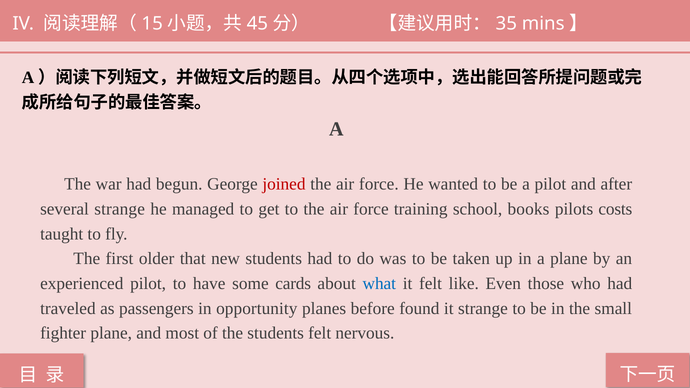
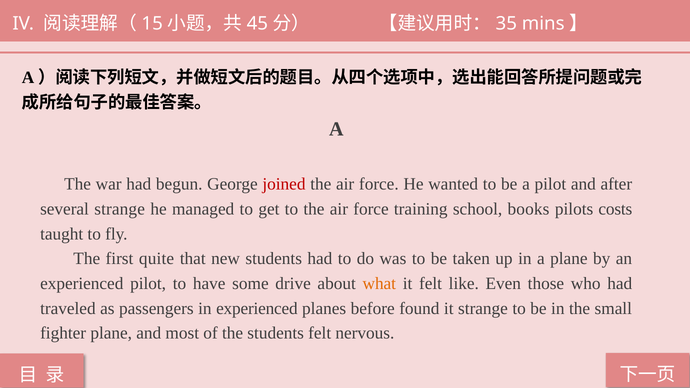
older: older -> quite (157, 259)
cards: cards -> drive (293, 284)
what colour: blue -> orange (379, 284)
in opportunity: opportunity -> experienced (257, 308)
